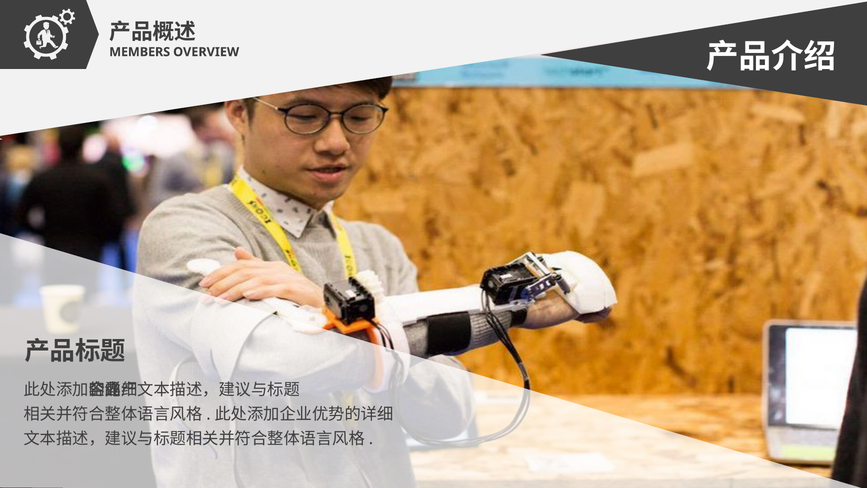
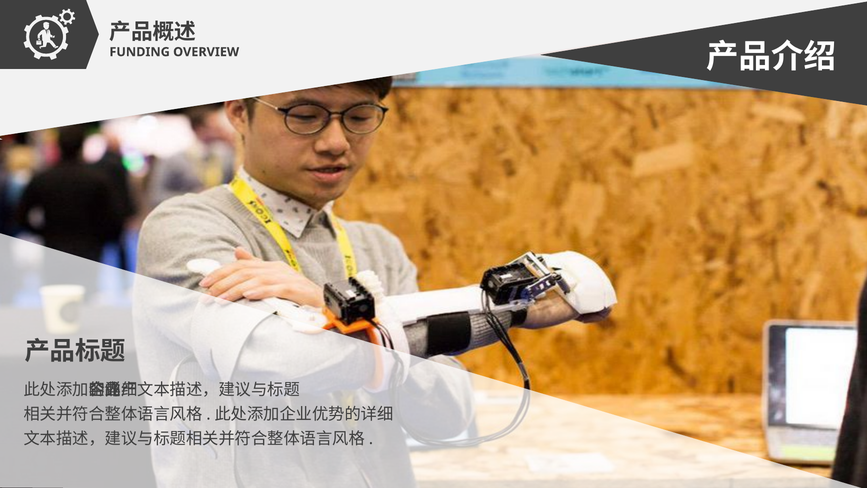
MEMBERS: MEMBERS -> FUNDING (140, 52)
